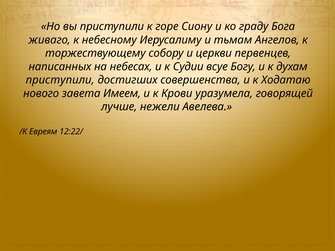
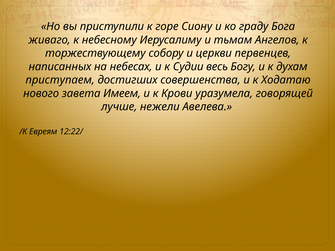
всуе: всуе -> весь (217, 67)
приступили: приступили -> приступаем (60, 80)
